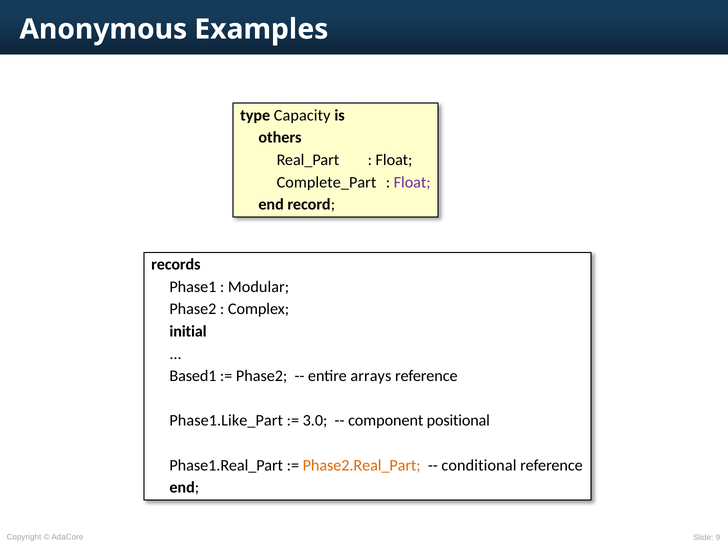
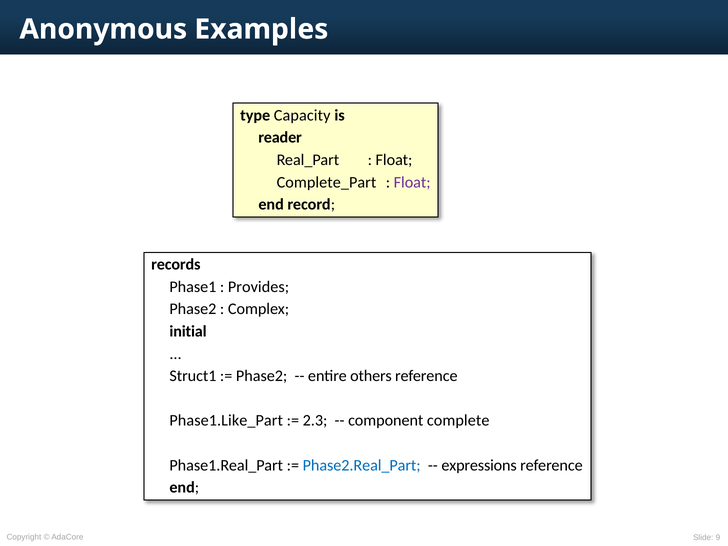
others: others -> reader (280, 138)
Modular: Modular -> Provides (259, 287)
Based1: Based1 -> Struct1 (193, 376)
arrays: arrays -> others (371, 376)
3.0: 3.0 -> 2.3 (315, 421)
positional: positional -> complete (458, 421)
Phase2.Real_Part colour: orange -> blue (362, 465)
conditional: conditional -> expressions (479, 465)
